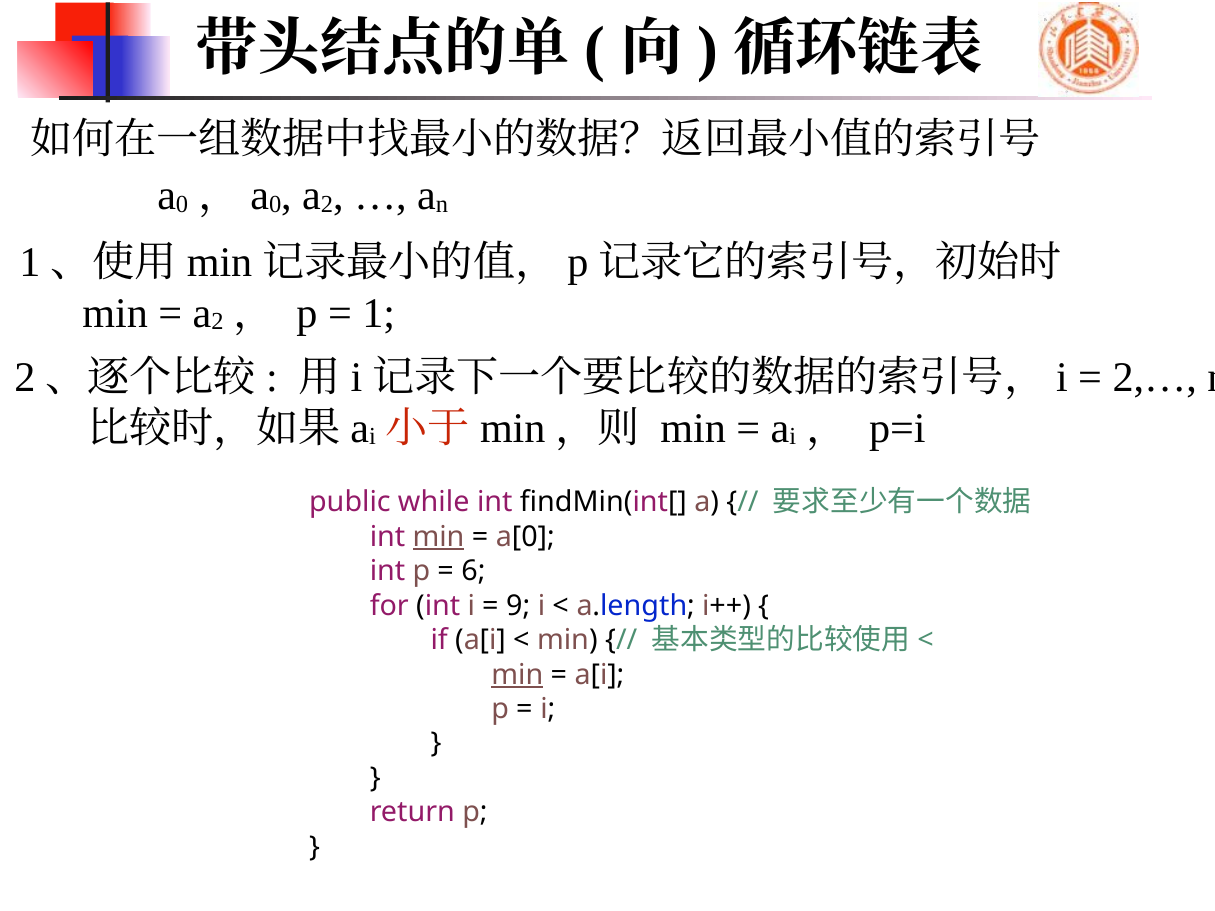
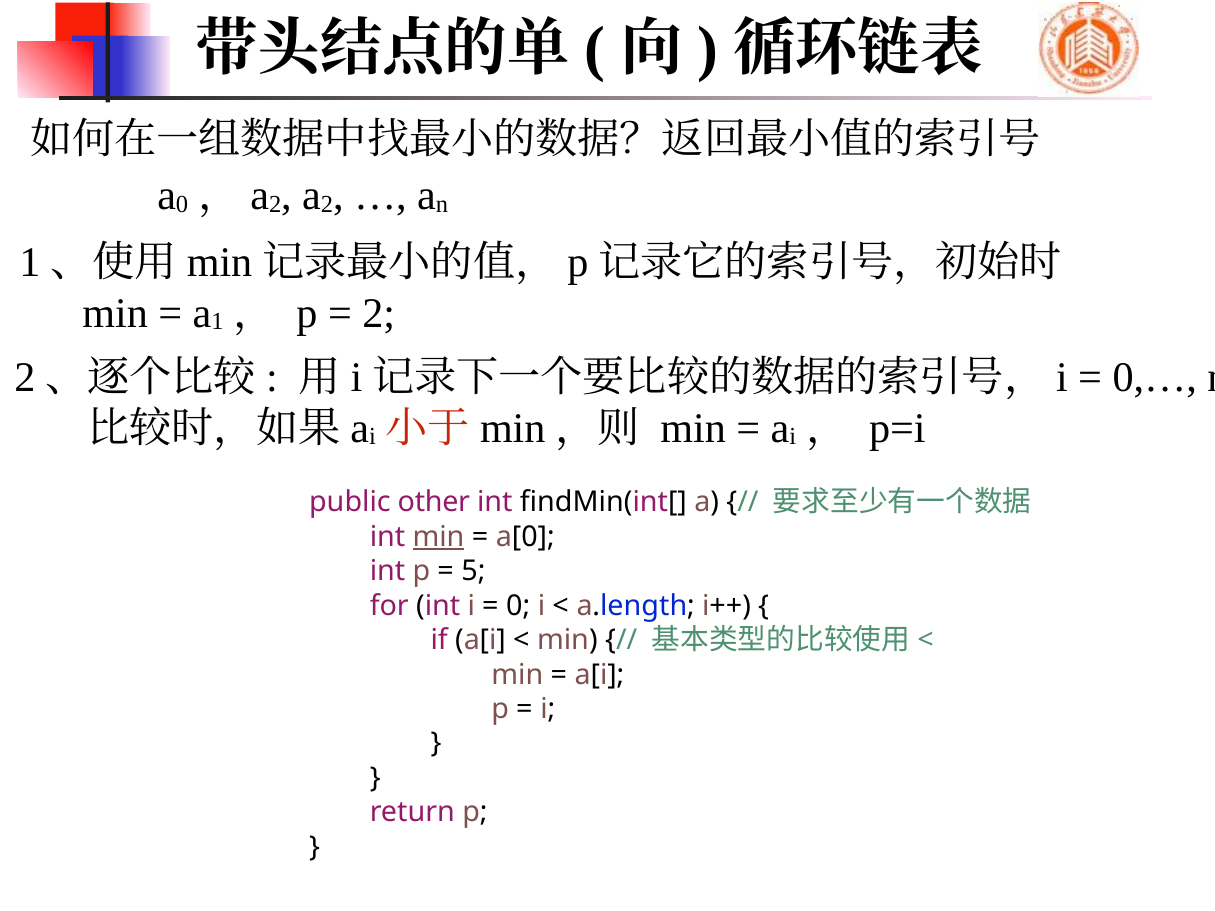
0: 0 -> 2 (275, 204)
2: 2 -> 1 (218, 321)
1: 1 -> 2 (379, 313)
2,…: 2,… -> 0,… (1155, 378)
while: while -> other (434, 503)
6: 6 -> 5 (474, 571)
9: 9 -> 0 (518, 606)
min underline: present -> none (517, 675)
